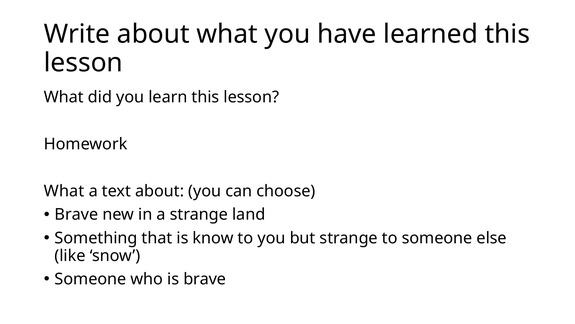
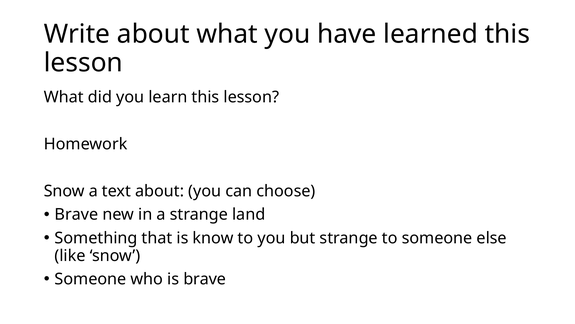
What: What -> Snow (64, 191)
